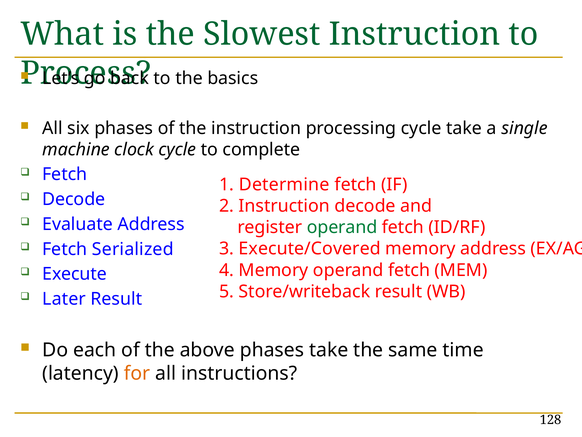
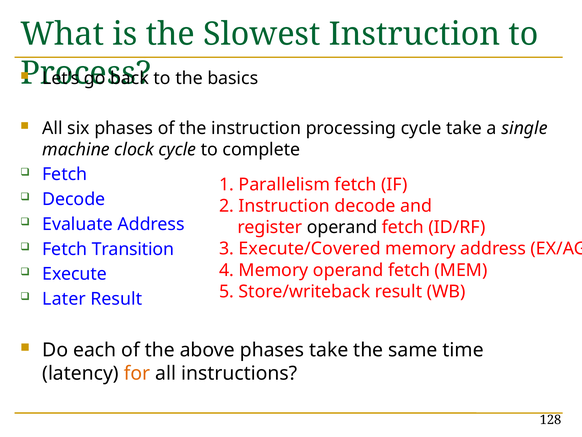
Determine: Determine -> Parallelism (284, 184)
operand colour: green -> black (342, 227)
Serialized: Serialized -> Transition (133, 249)
